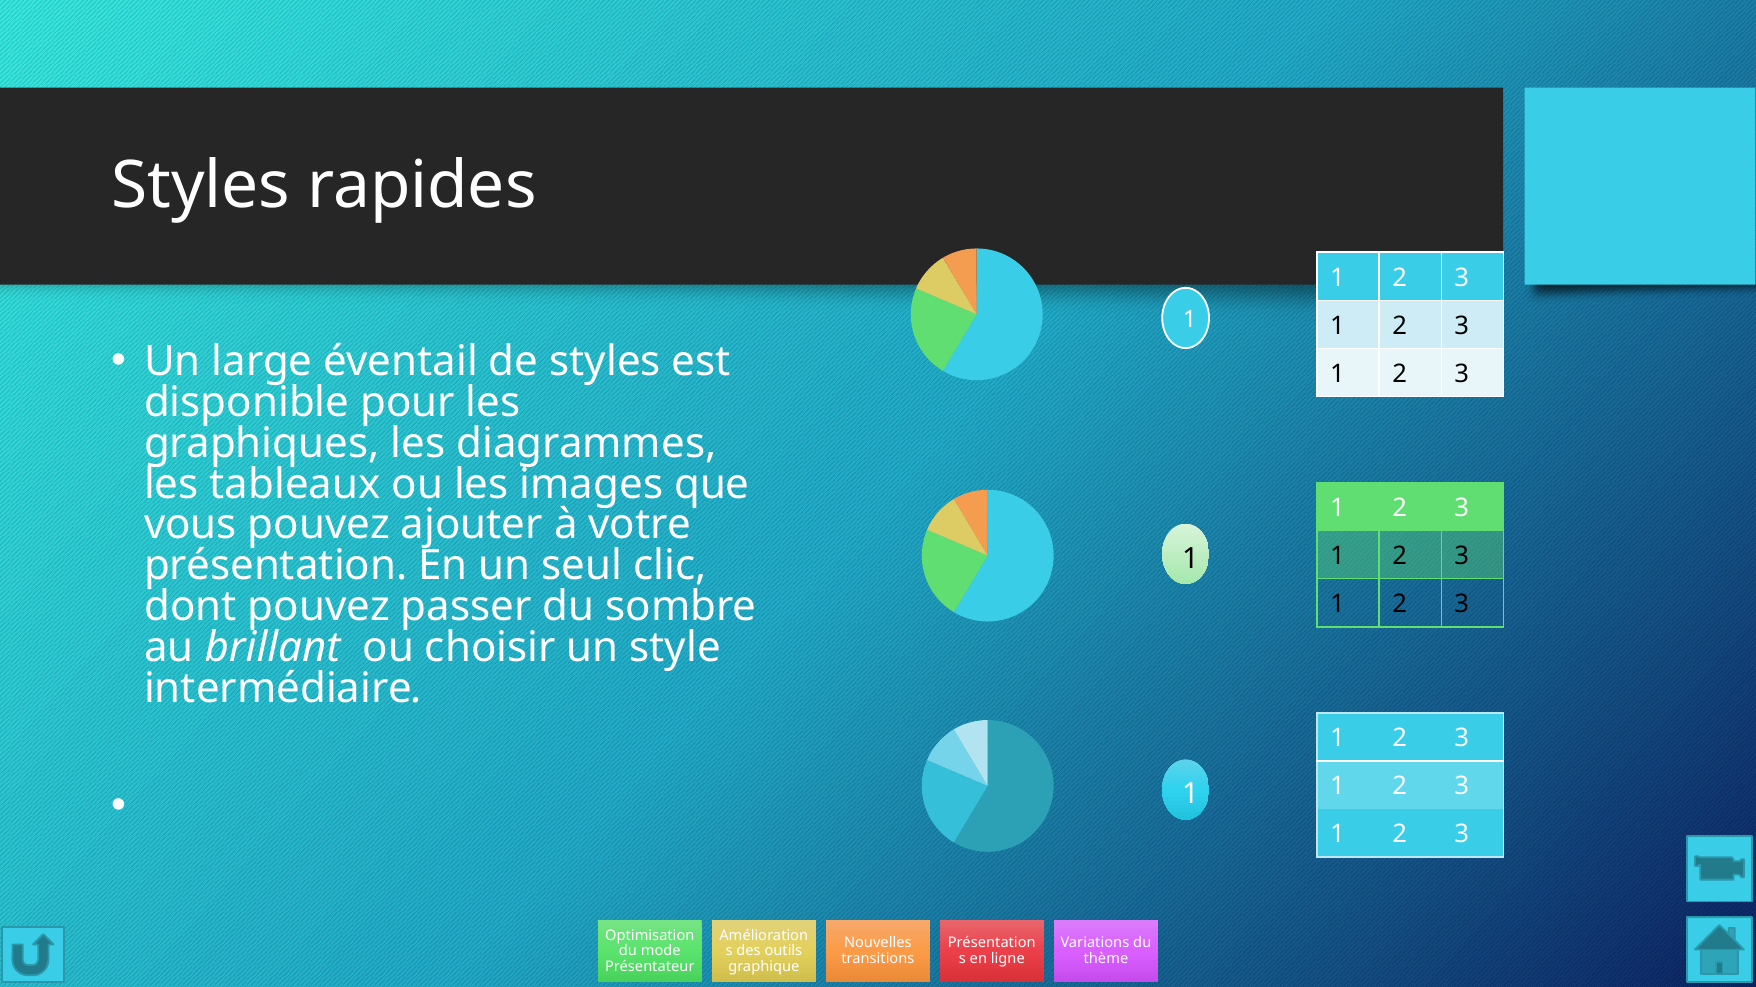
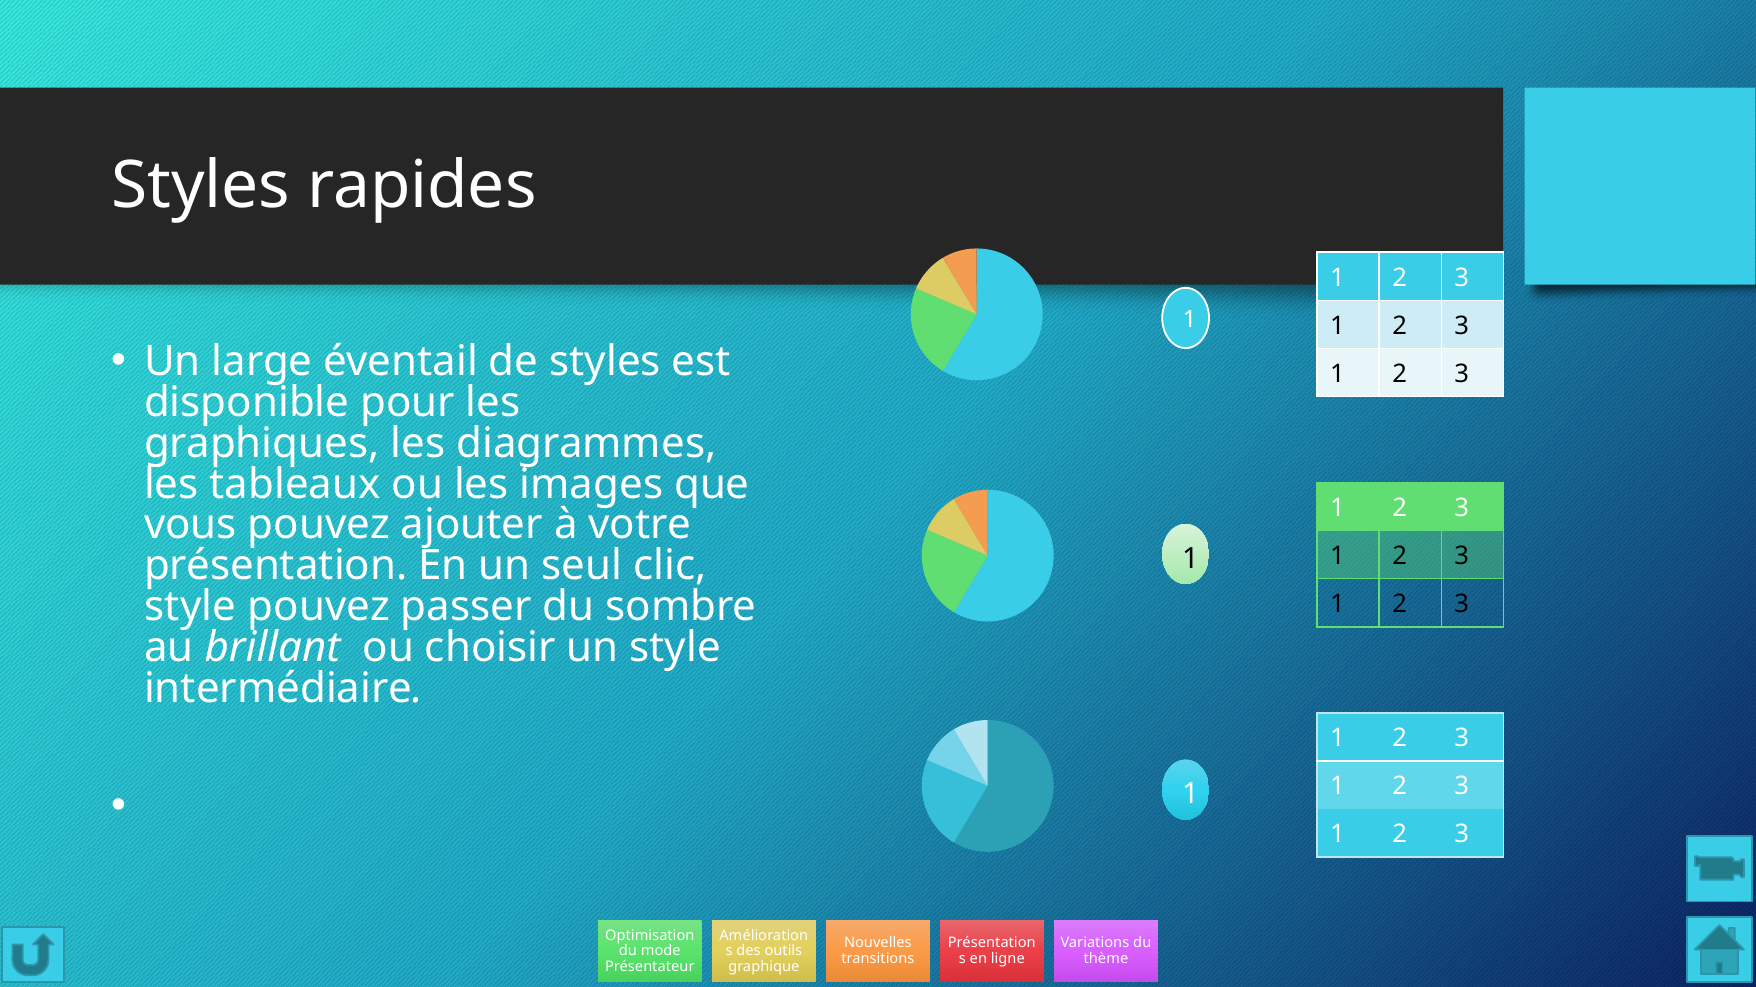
dont: dont -> style (190, 607)
